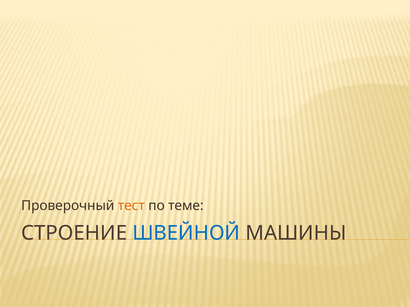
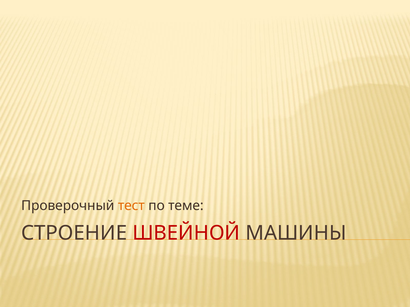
ШВЕЙНОЙ colour: blue -> red (186, 233)
